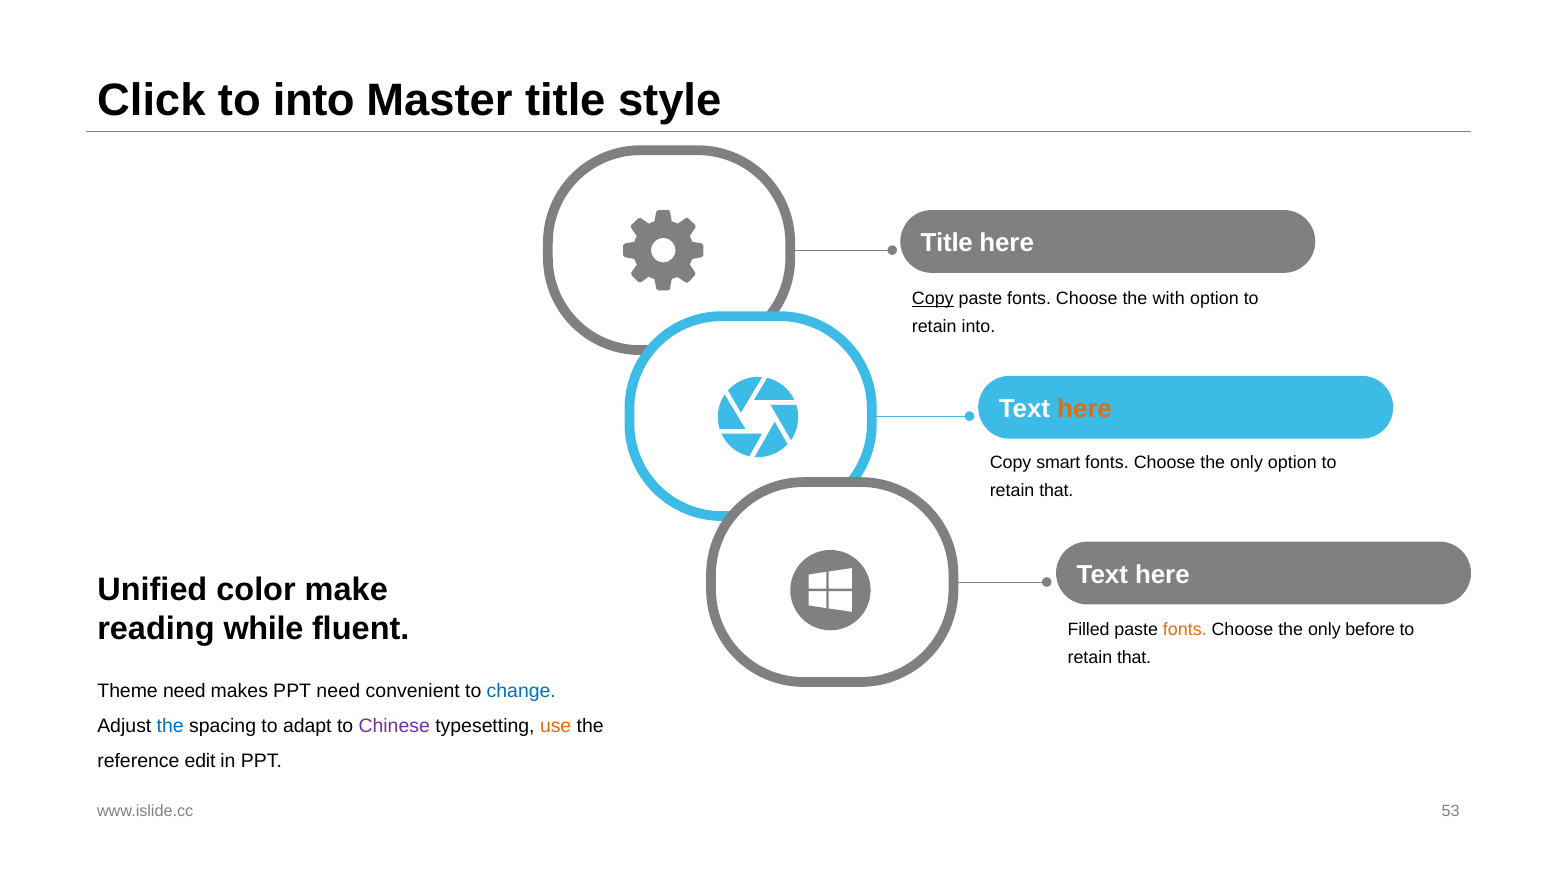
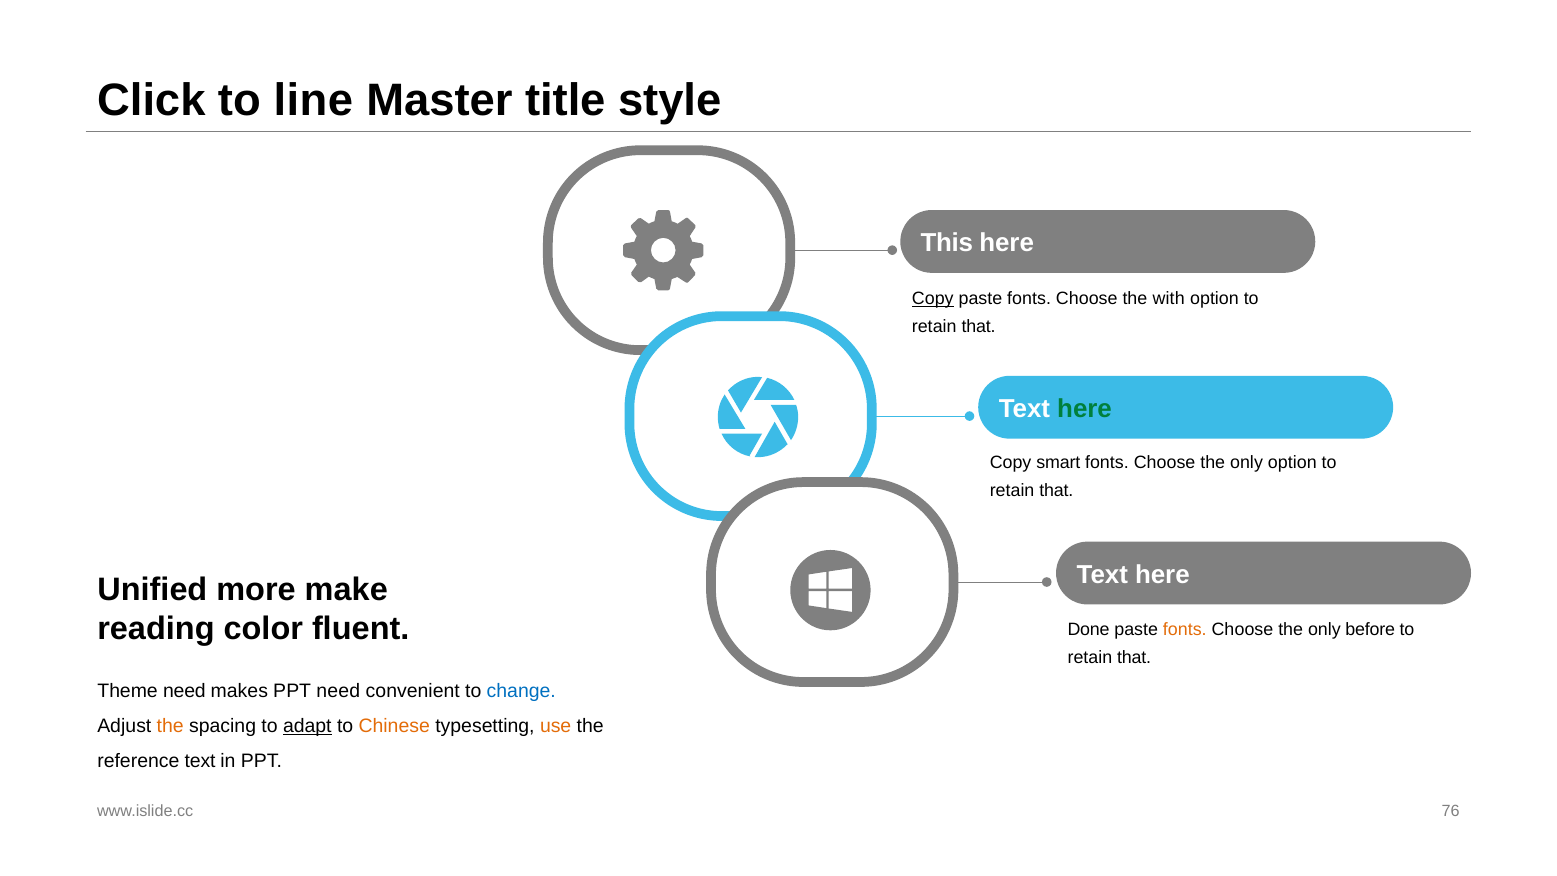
to into: into -> line (313, 101)
Title: Title -> This (947, 243)
into: into -> that (978, 327)
here colour: orange -> green (1085, 409)
color: color -> more (256, 590)
while: while -> color (263, 629)
Filled: Filled -> Done (1089, 629)
the colour: blue -> orange (170, 726)
adapt underline: none -> present (307, 726)
Chinese colour: purple -> orange (394, 726)
reference edit: edit -> text (200, 761)
53: 53 -> 76 (1451, 811)
